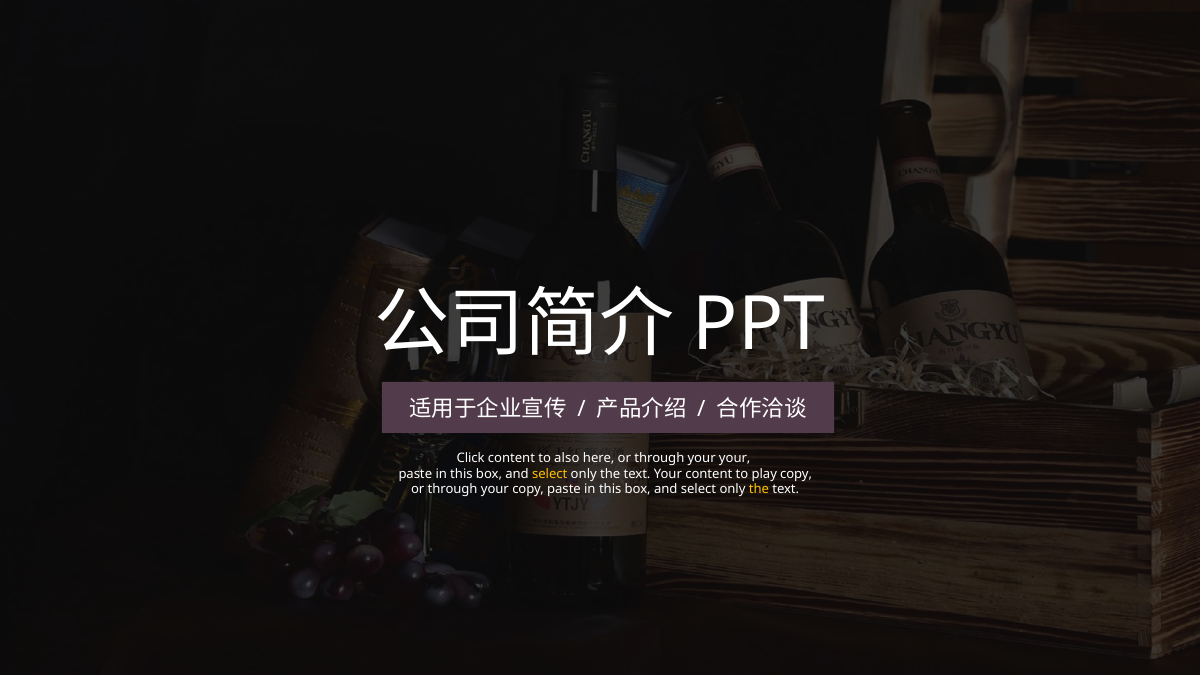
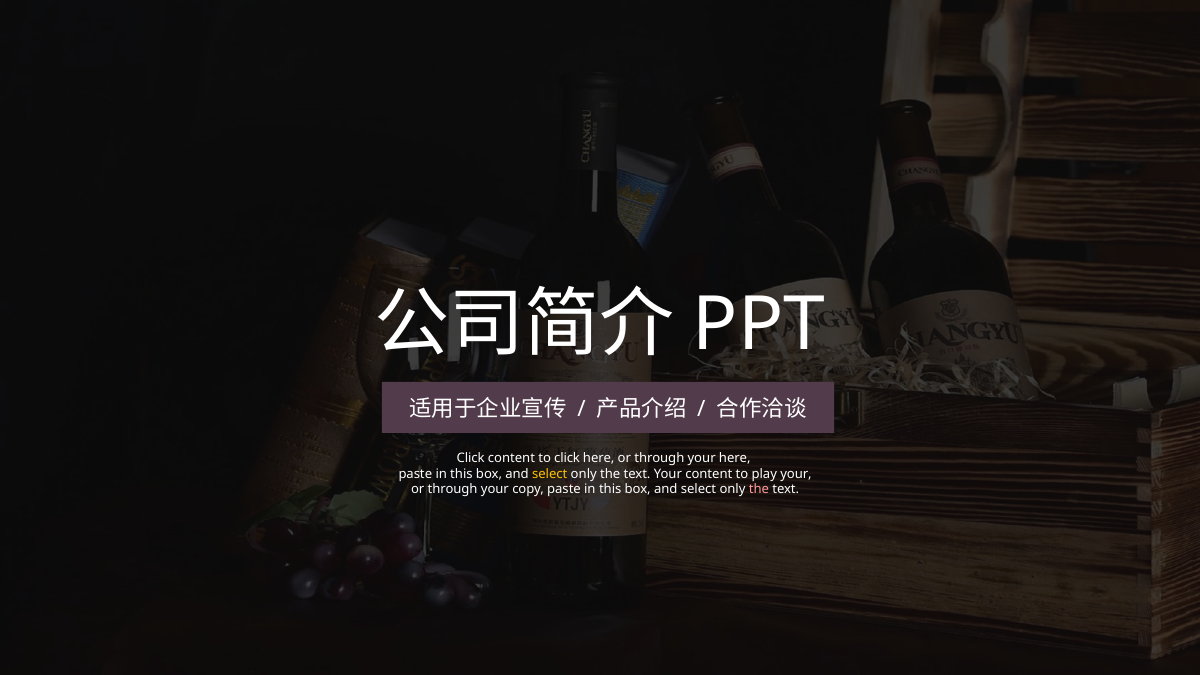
to also: also -> click (567, 458)
your your: your -> here (735, 458)
play copy: copy -> your (796, 474)
the colour: yellow -> pink (759, 490)
